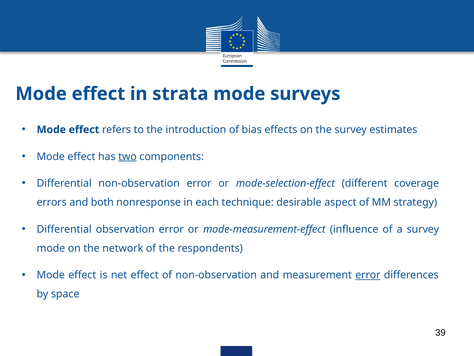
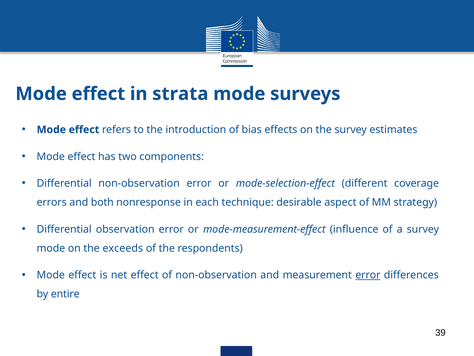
two underline: present -> none (128, 156)
network: network -> exceeds (123, 248)
space: space -> entire (65, 294)
